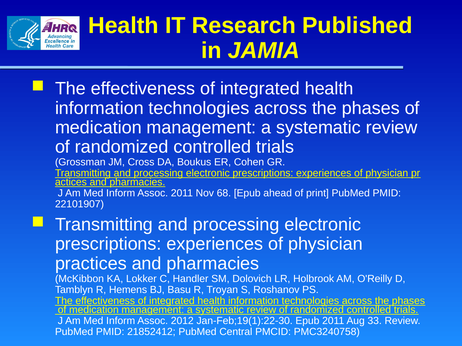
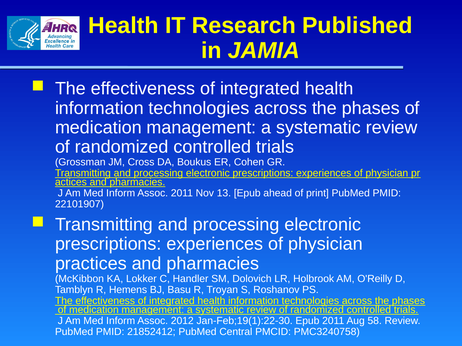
68: 68 -> 13 (224, 193)
33: 33 -> 58 (375, 321)
